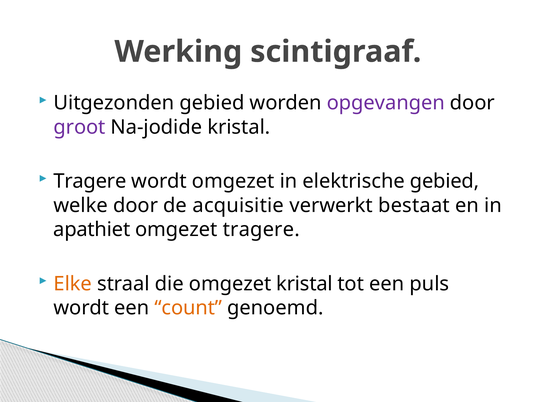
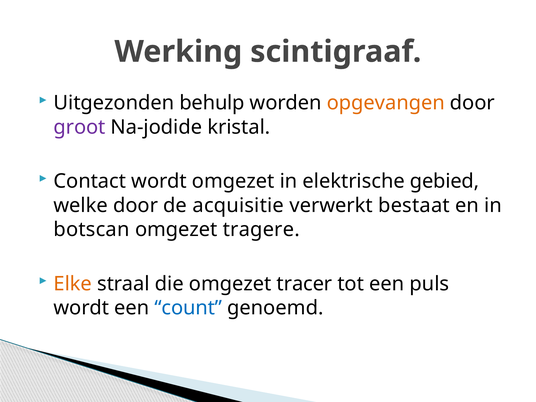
Uitgezonden gebied: gebied -> behulp (212, 103)
opgevangen colour: purple -> orange (386, 103)
Tragere: Tragere -> Contact (90, 181)
apathiet: apathiet -> botscan (92, 230)
omgezet kristal: kristal -> tracer (304, 284)
count colour: orange -> blue (188, 308)
